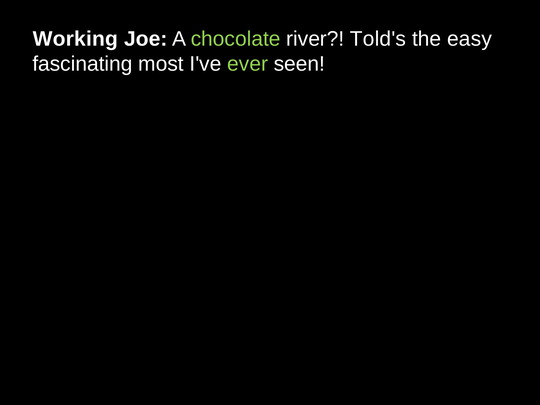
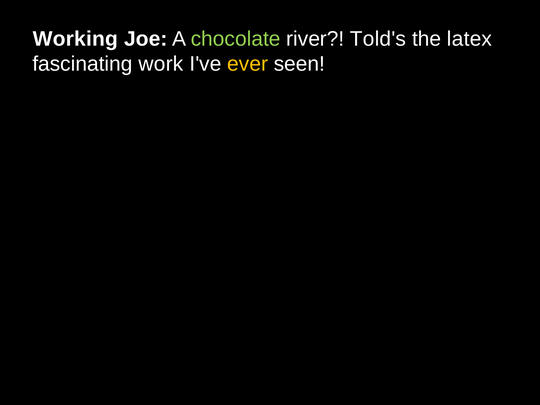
easy: easy -> latex (470, 39)
most: most -> work (161, 64)
ever colour: light green -> yellow (248, 64)
